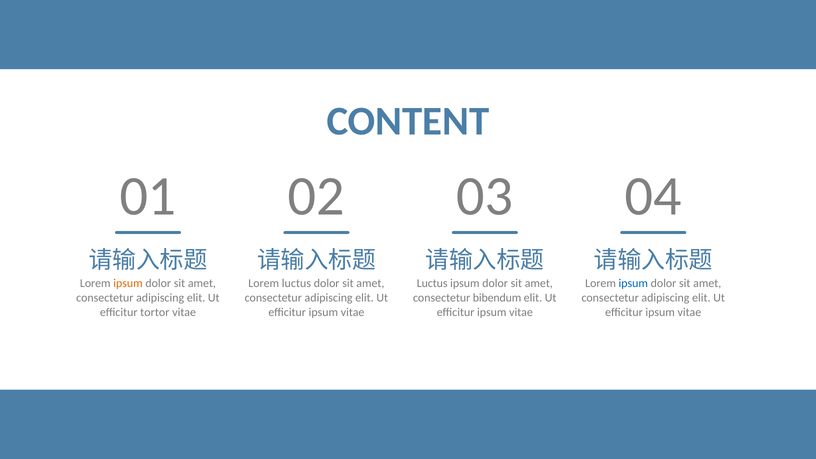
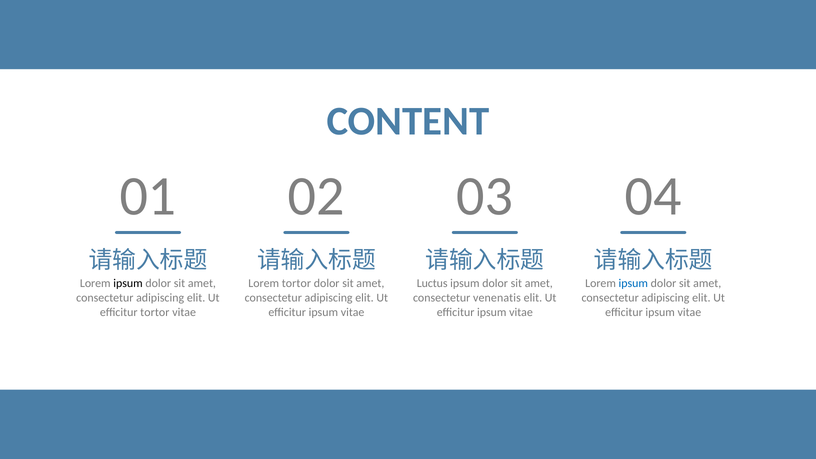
ipsum colour: orange -> black (128, 284)
Lorem luctus: luctus -> tortor (296, 284)
bibendum: bibendum -> venenatis (497, 298)
